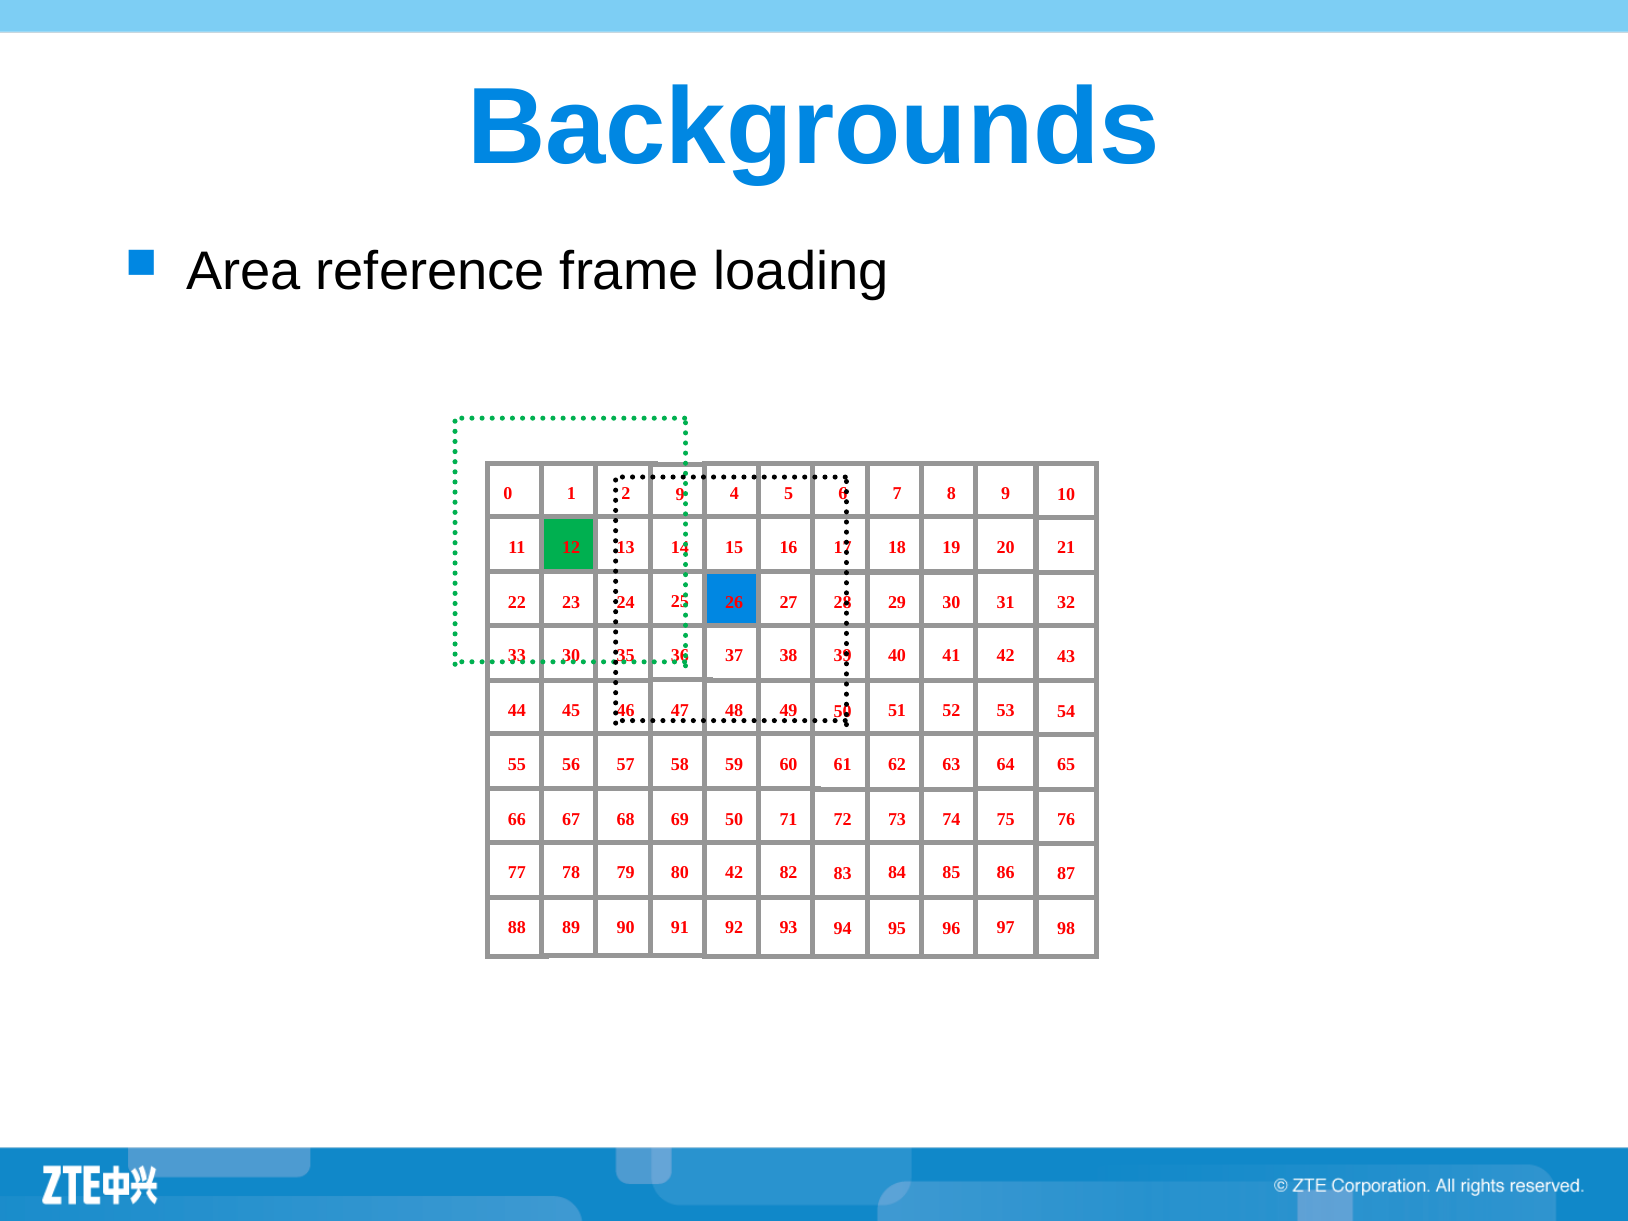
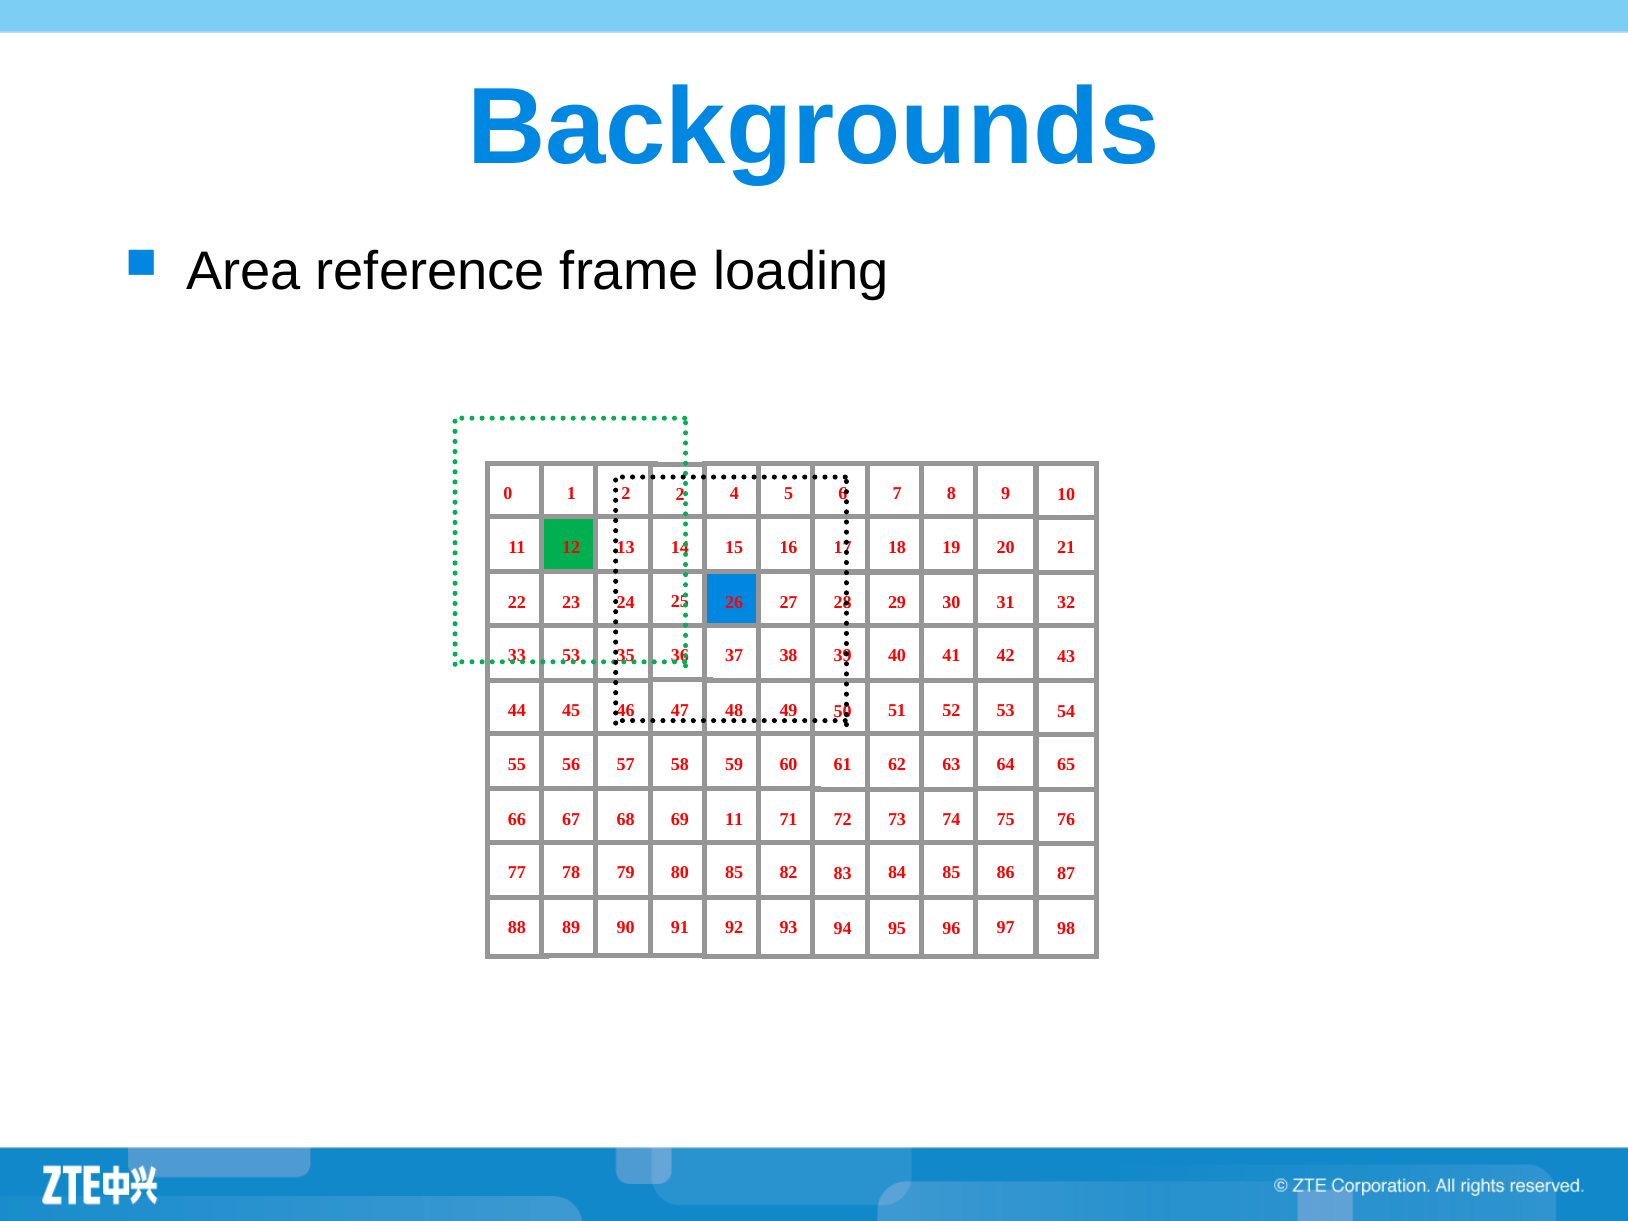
2 9: 9 -> 2 (680, 495)
33 30: 30 -> 53 (571, 656)
69 50: 50 -> 11 (734, 819)
80 42: 42 -> 85 (734, 873)
